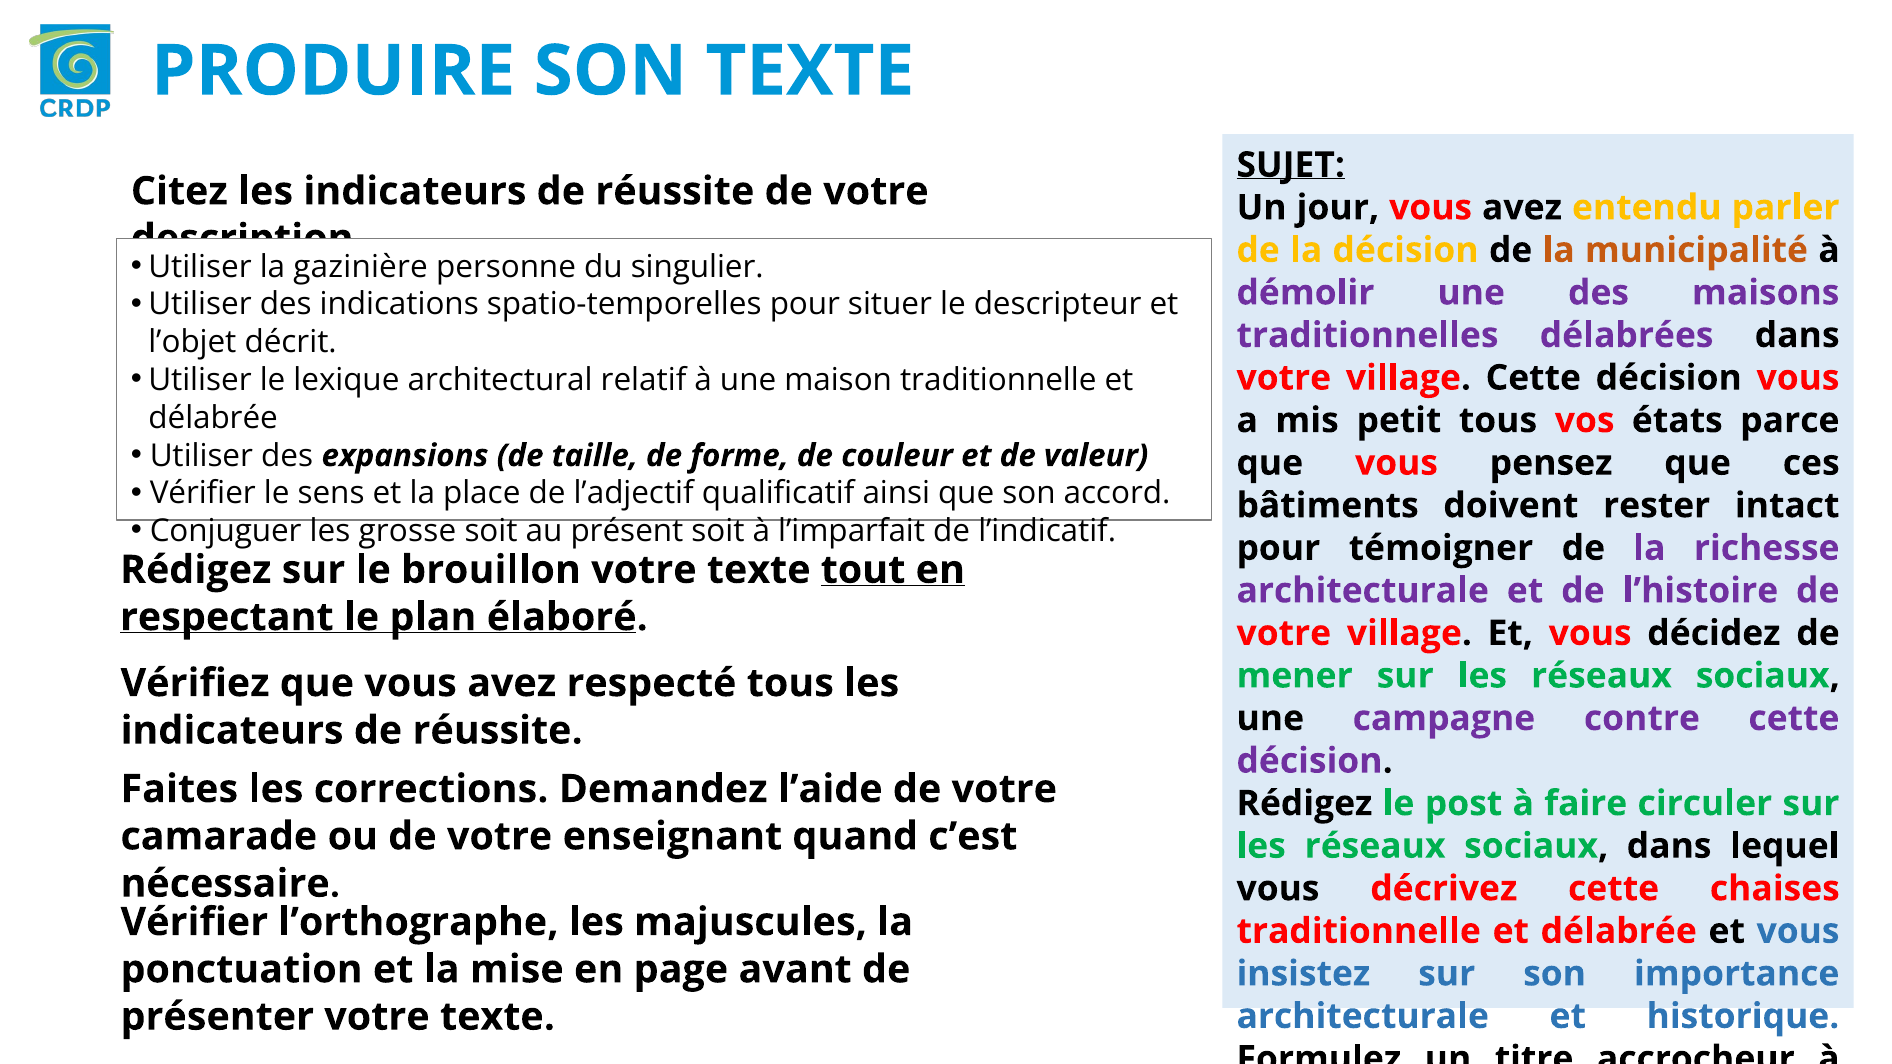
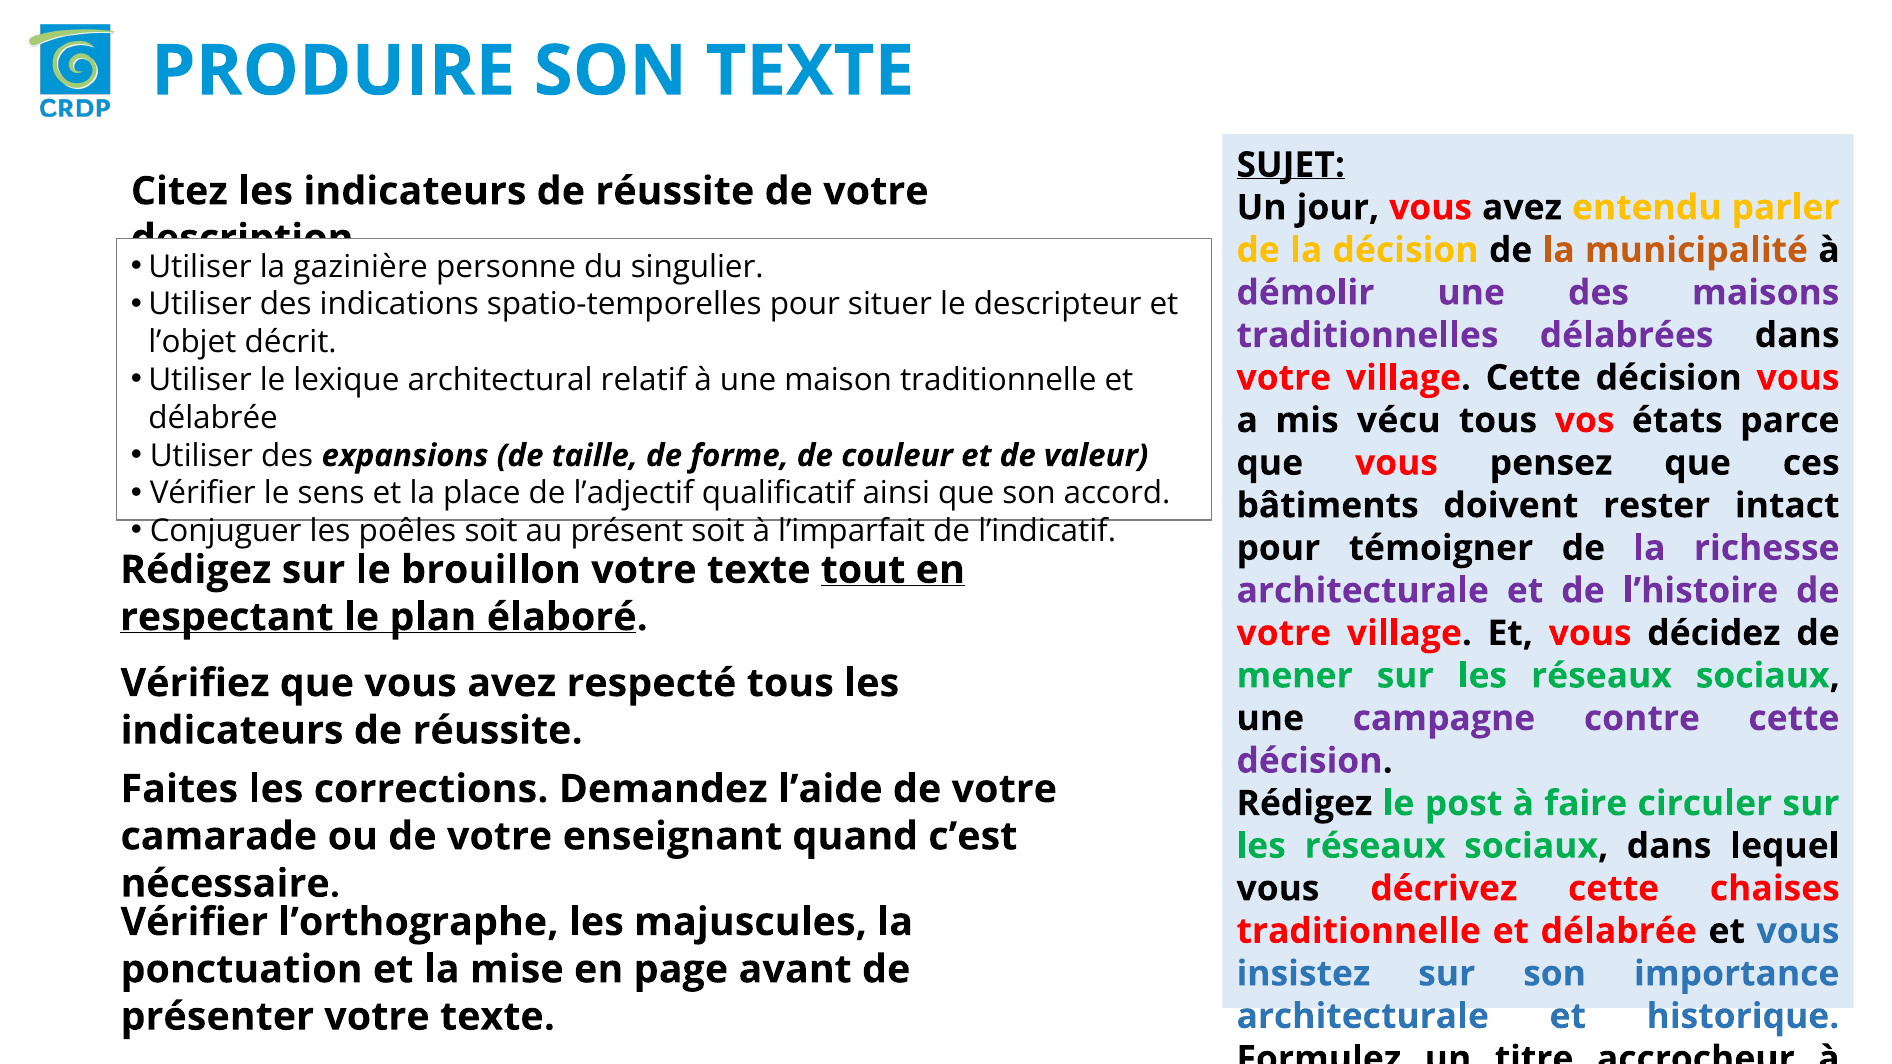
petit: petit -> vécu (1399, 421)
grosse: grosse -> poêles (407, 531)
